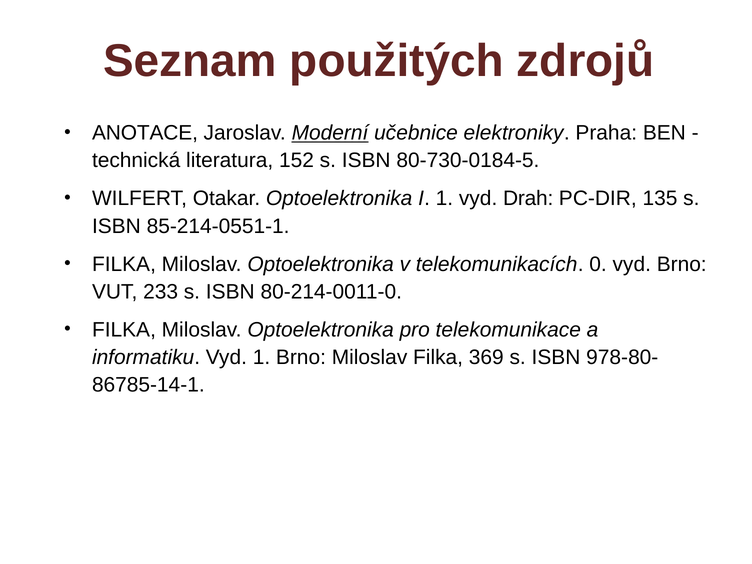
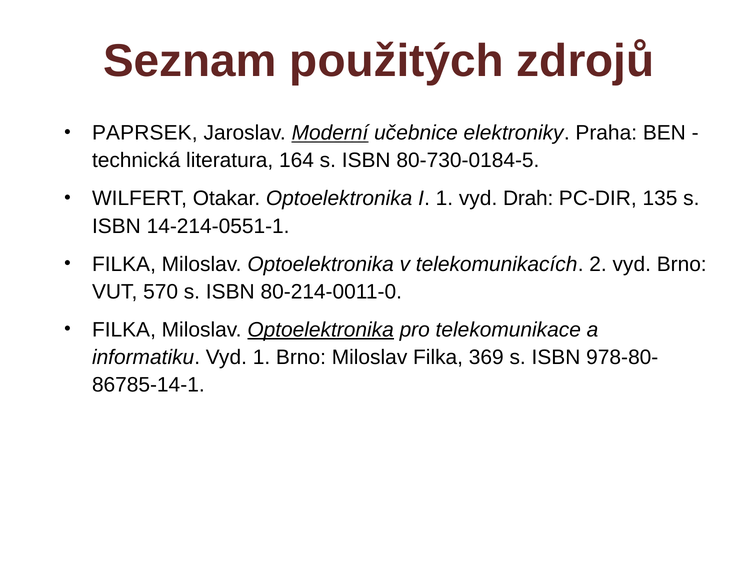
ANOTACE: ANOTACE -> PAPRSEK (145, 133)
152: 152 -> 164 (296, 161)
85-214-0551-1: 85-214-0551-1 -> 14-214-0551-1 (218, 226)
0: 0 -> 2 (598, 264)
233: 233 -> 570 (161, 292)
Optoelektronika underline: none -> present (321, 330)
